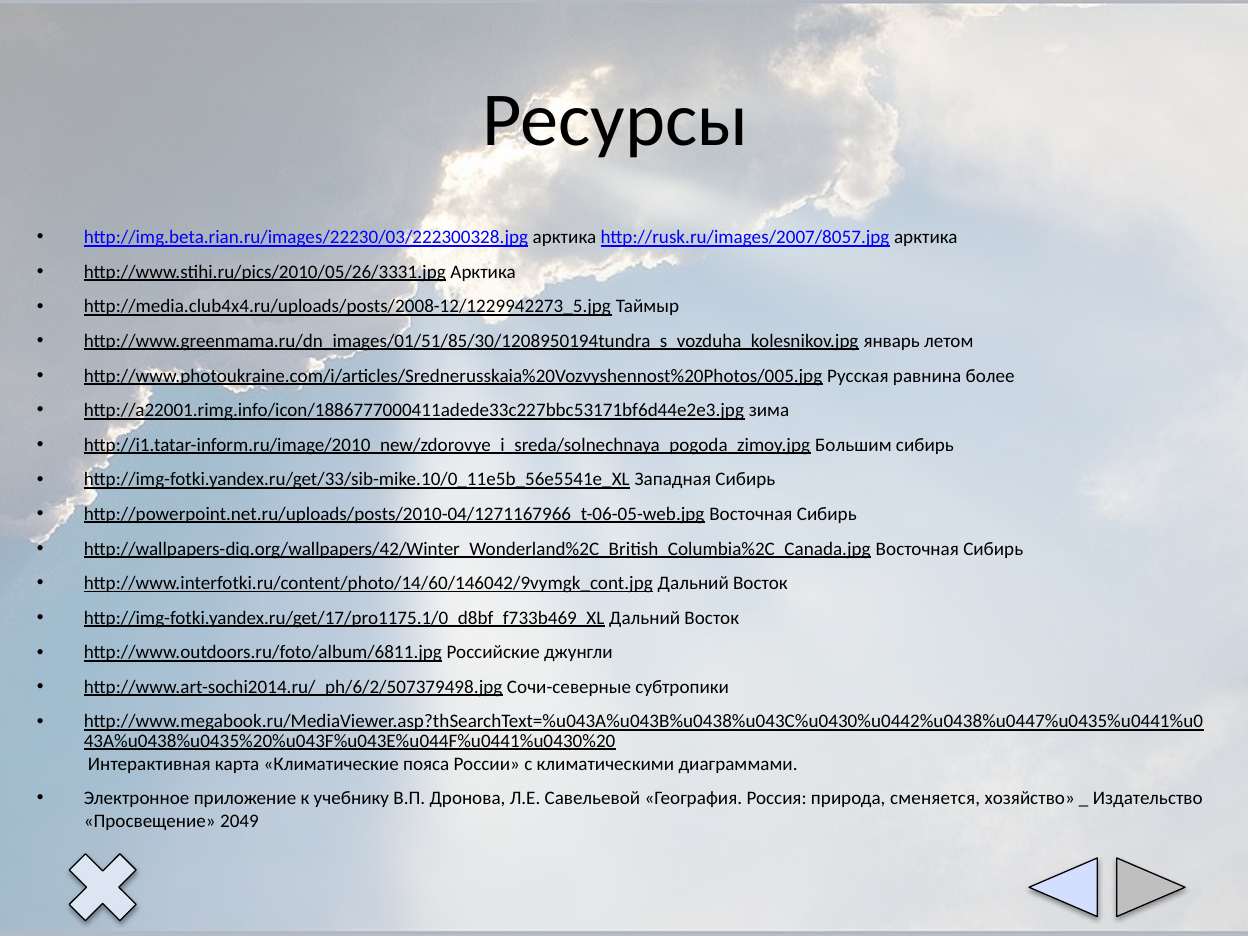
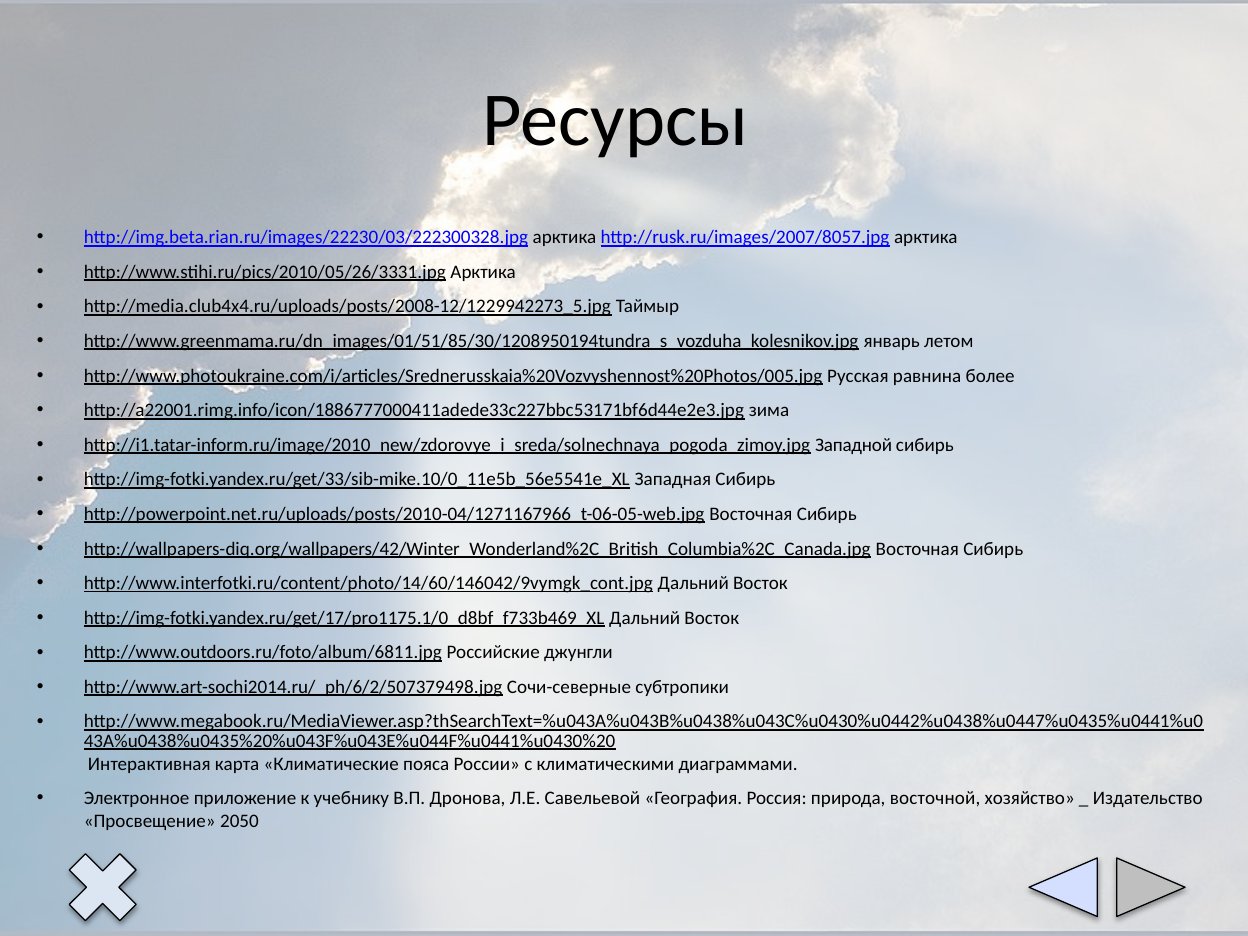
Большим: Большим -> Западной (854, 445)
сменяется: сменяется -> восточной (935, 798)
2049: 2049 -> 2050 (239, 821)
